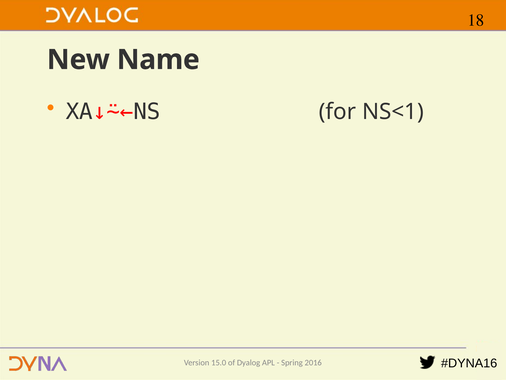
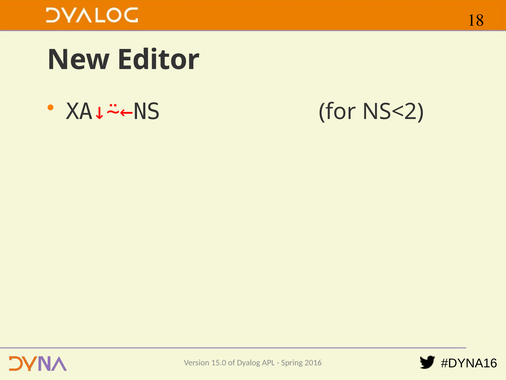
Name: Name -> Editor (158, 60)
NS<1: NS<1 -> NS<2 (393, 112)
